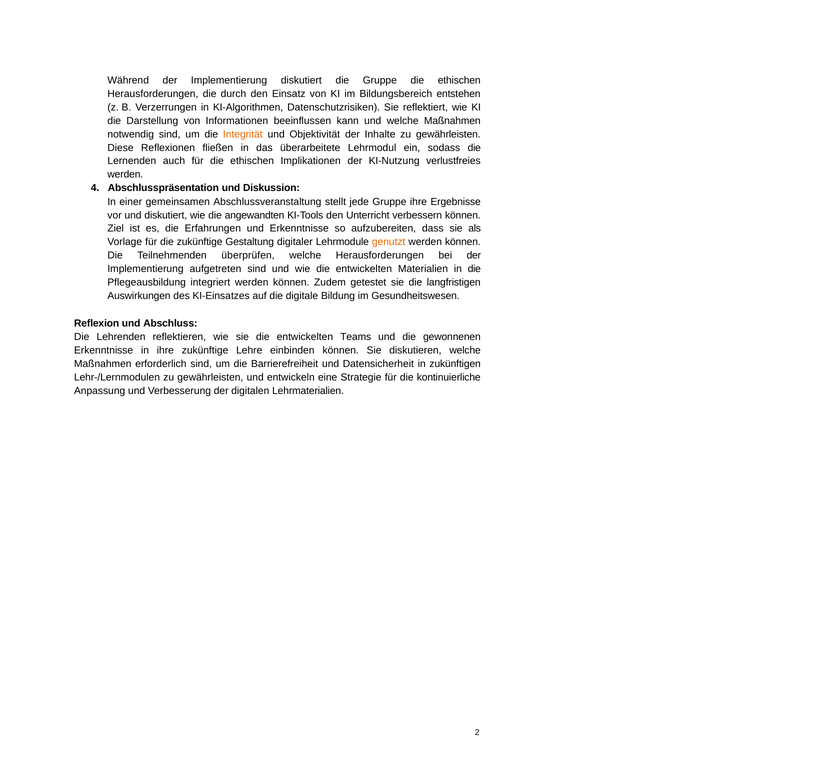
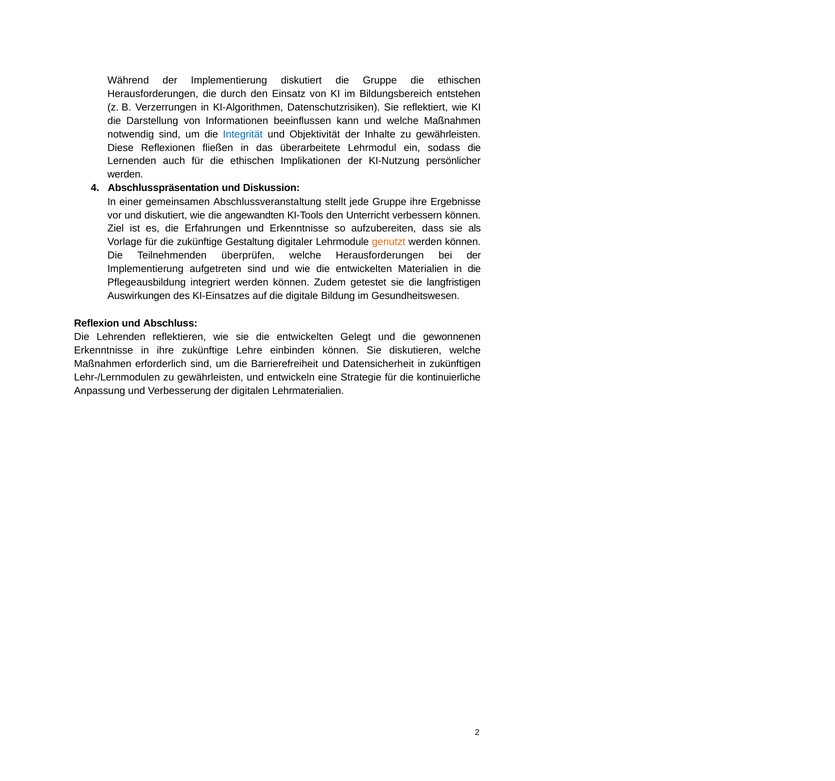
Integrität colour: orange -> blue (243, 134)
verlustfreies: verlustfreies -> persönlicher (453, 161)
Teams: Teams -> Gelegt (356, 337)
